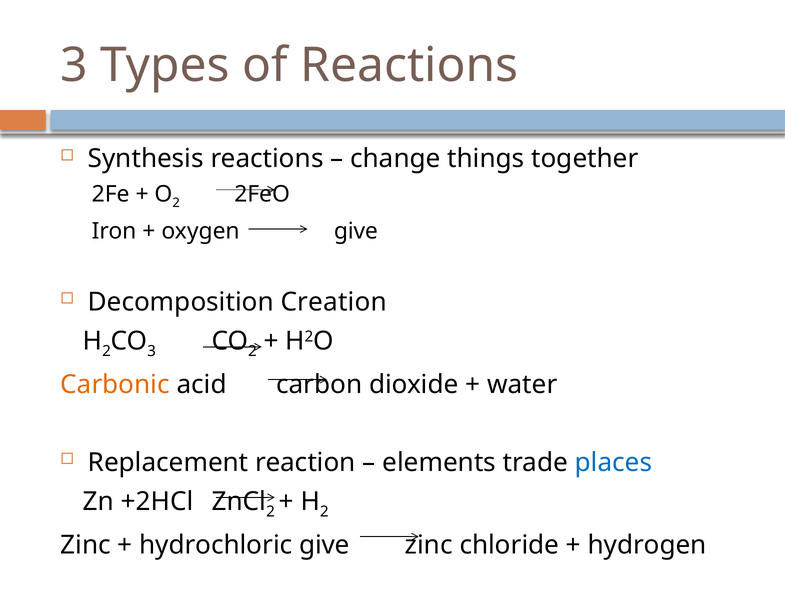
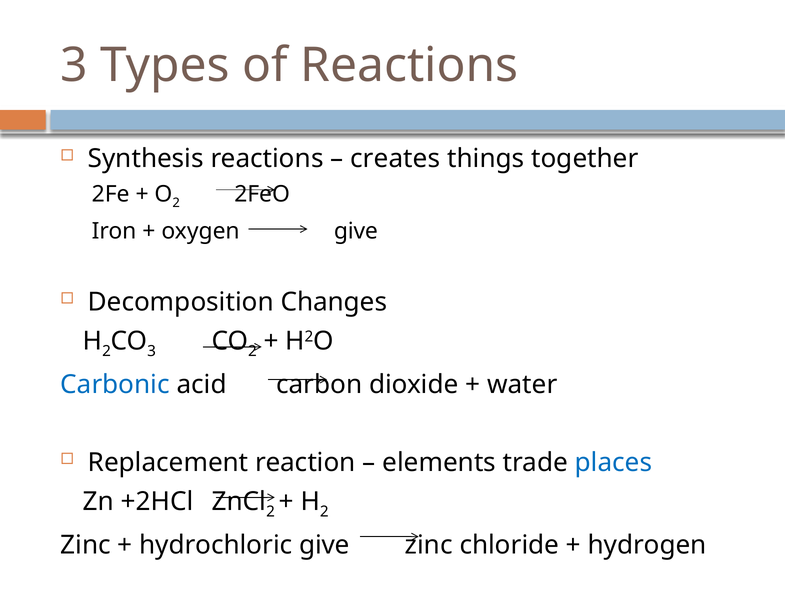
change: change -> creates (395, 159)
Creation: Creation -> Changes (334, 302)
Carbonic colour: orange -> blue (115, 384)
